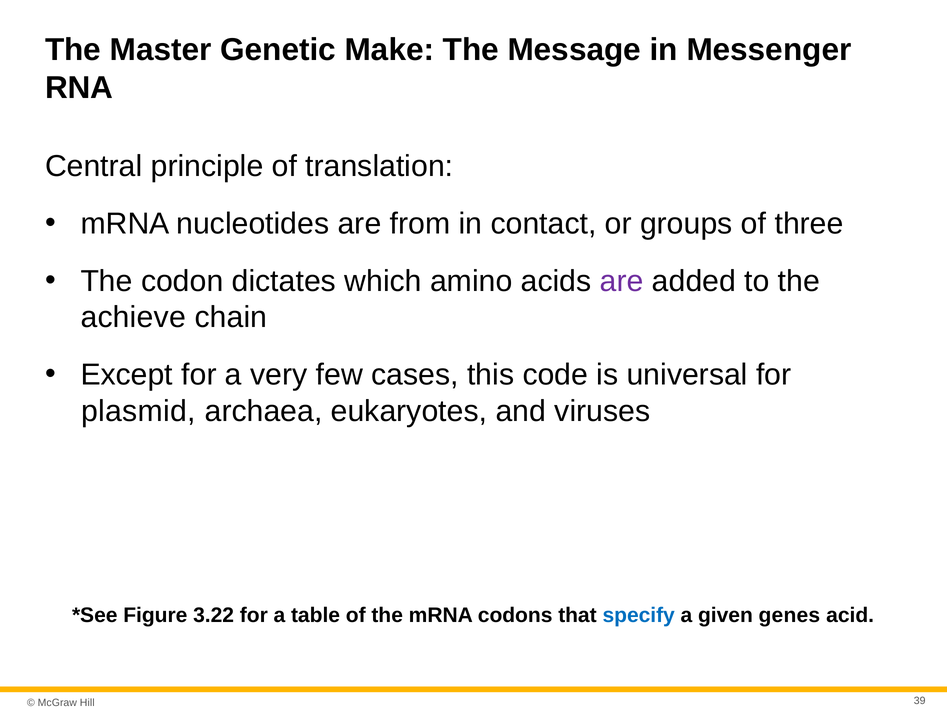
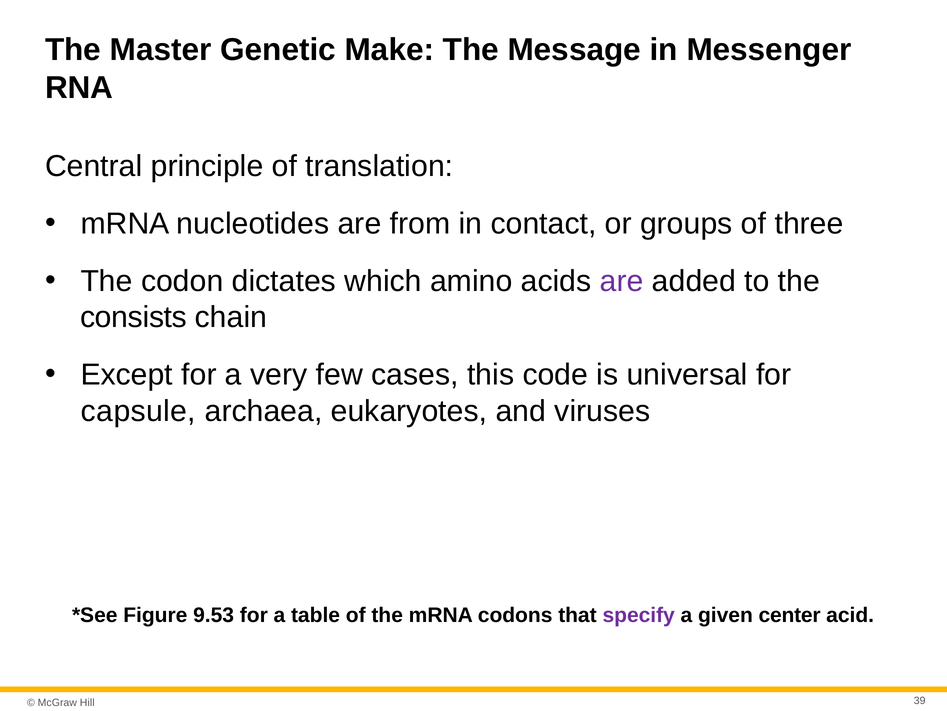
achieve: achieve -> consists (134, 317)
plasmid: plasmid -> capsule (138, 411)
3.22: 3.22 -> 9.53 (214, 614)
specify colour: blue -> purple (639, 614)
genes: genes -> center (790, 614)
